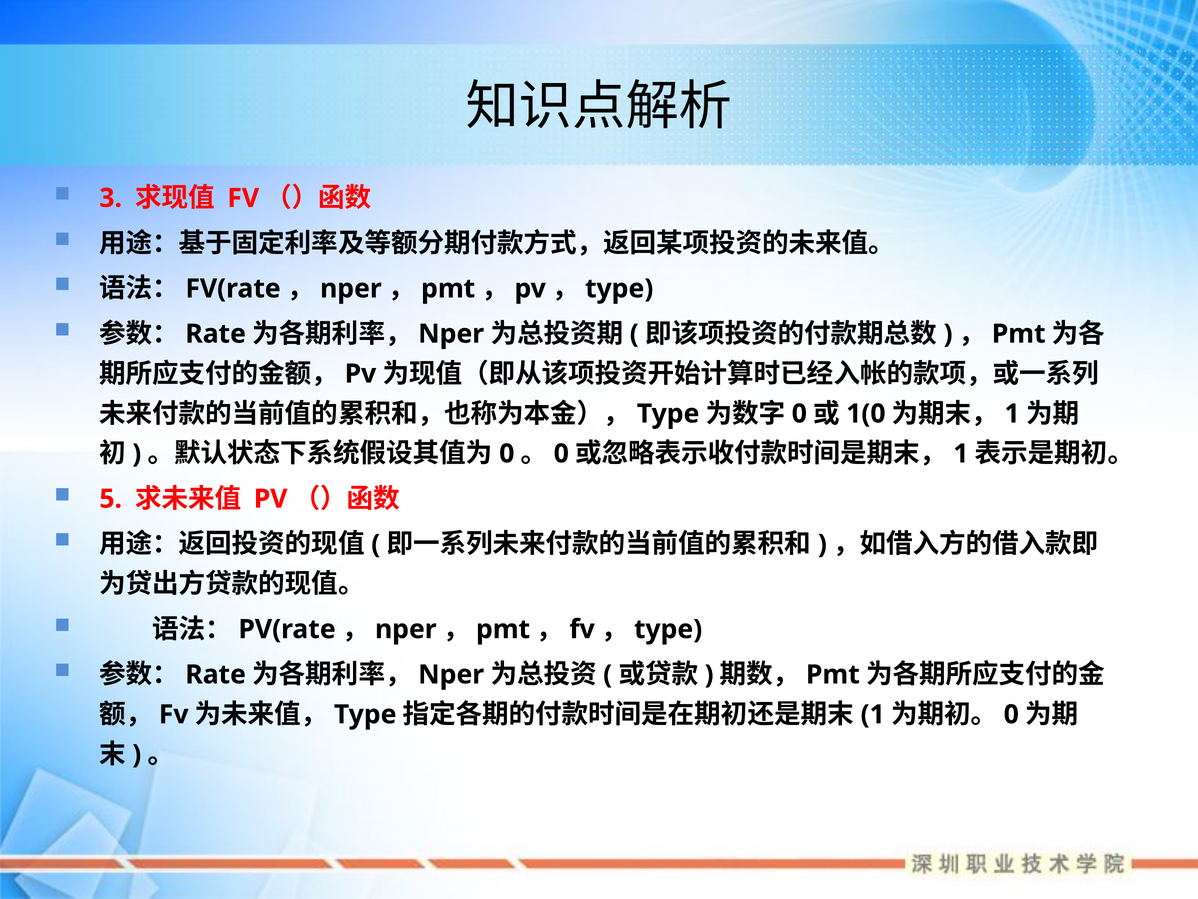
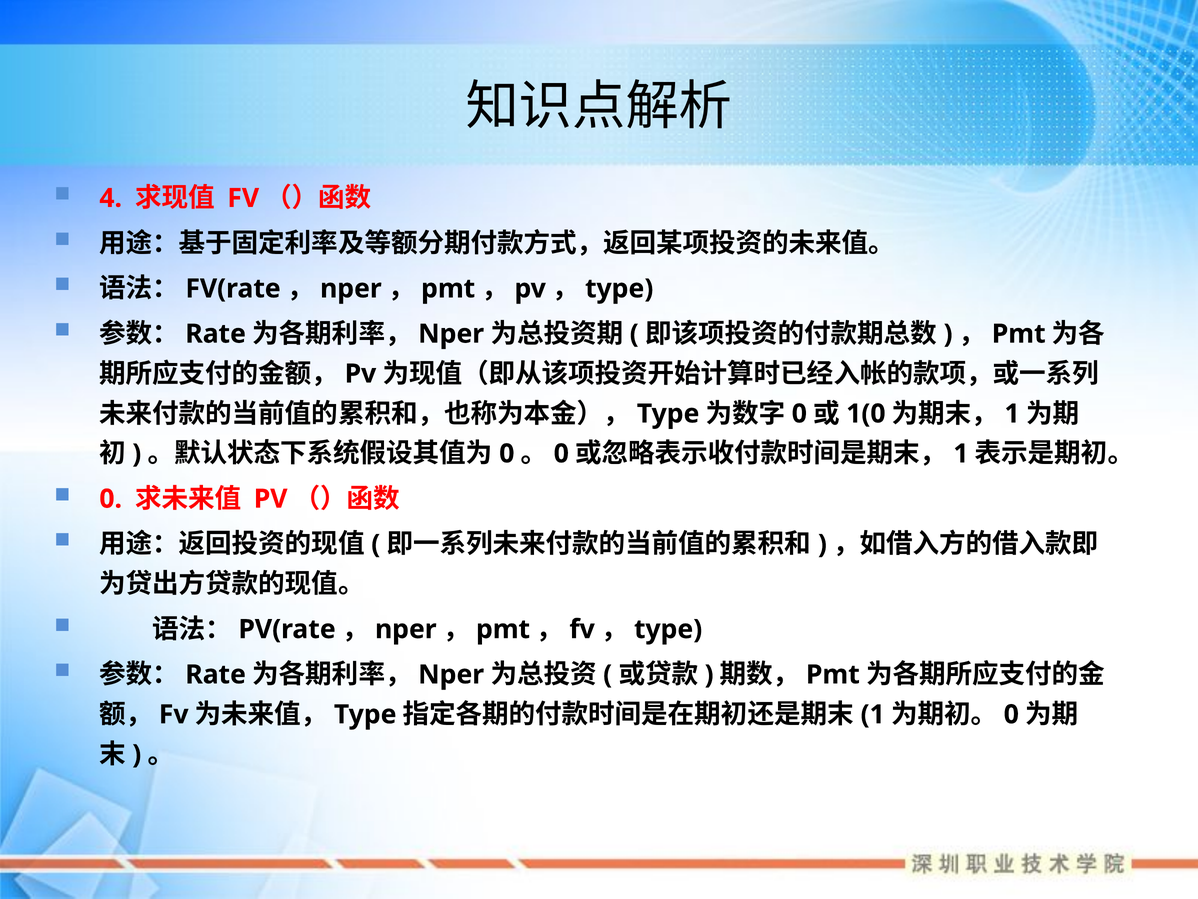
3: 3 -> 4 (111, 198)
5: 5 -> 0 (111, 499)
